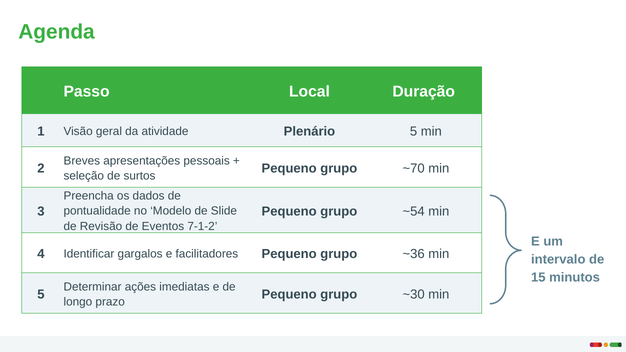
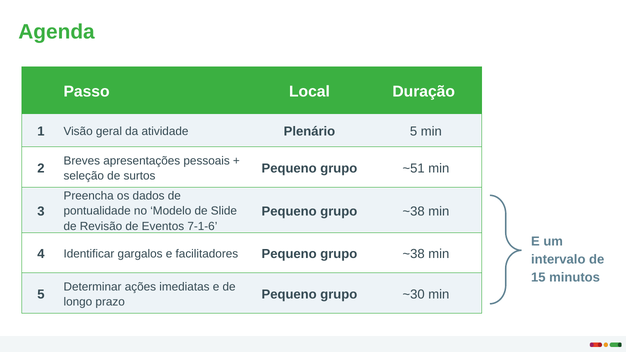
~70: ~70 -> ~51 (414, 168)
~54: ~54 -> ~38 (414, 211)
7-1-2: 7-1-2 -> 7-1-6 (202, 226)
facilitadores Pequeno grupo ~36: ~36 -> ~38 (414, 254)
